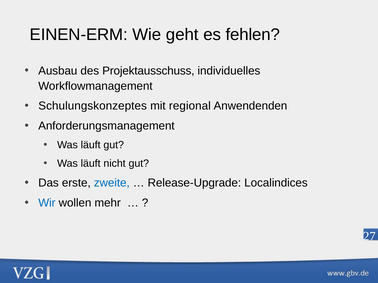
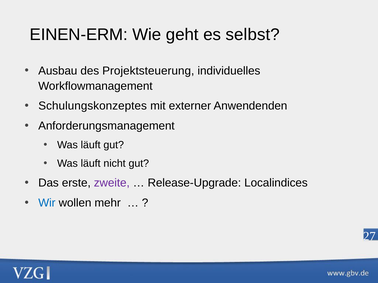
fehlen: fehlen -> selbst (253, 35)
Projektausschuss: Projektausschuss -> Projektsteuerung (148, 71)
regional: regional -> externer (190, 106)
zweite colour: blue -> purple (112, 183)
